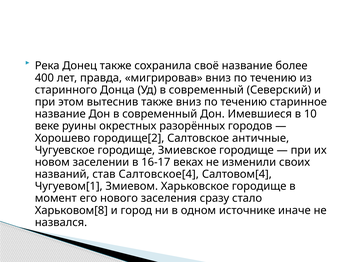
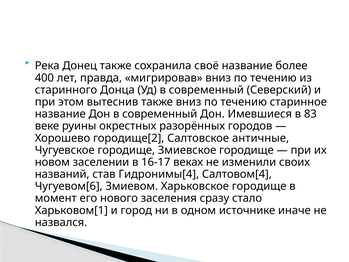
10: 10 -> 83 (310, 114)
Салтовское[4: Салтовское[4 -> Гидронимы[4 (159, 174)
Чугуевом[1: Чугуевом[1 -> Чугуевом[6 (69, 186)
Харьковом[8: Харьковом[8 -> Харьковом[1 (71, 210)
